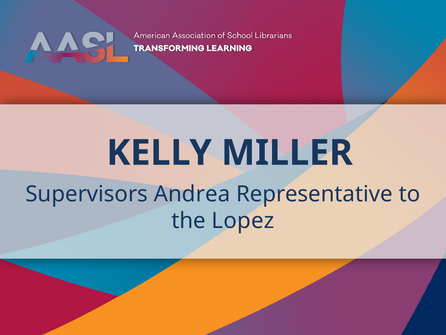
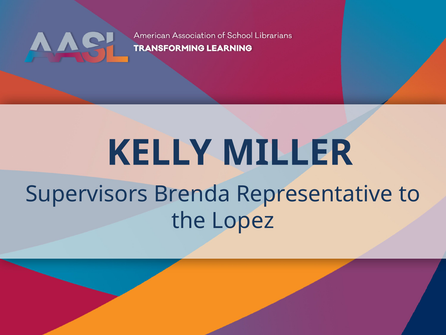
Andrea: Andrea -> Brenda (192, 194)
